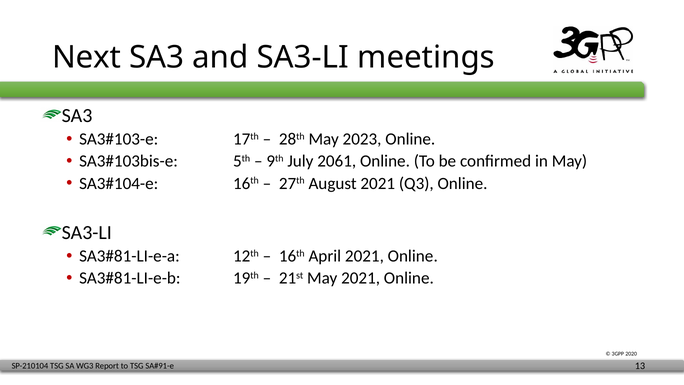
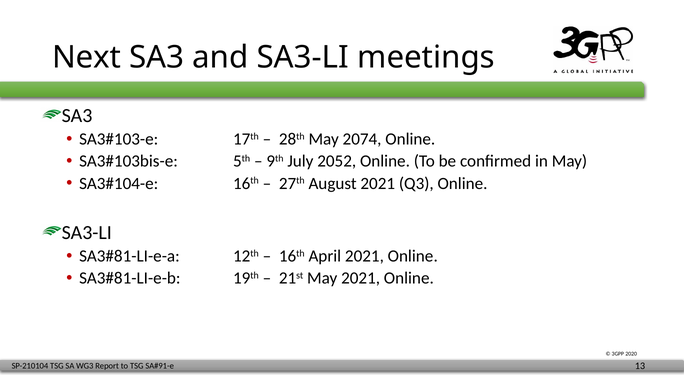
2023: 2023 -> 2074 (362, 139)
2061: 2061 -> 2052 (337, 161)
